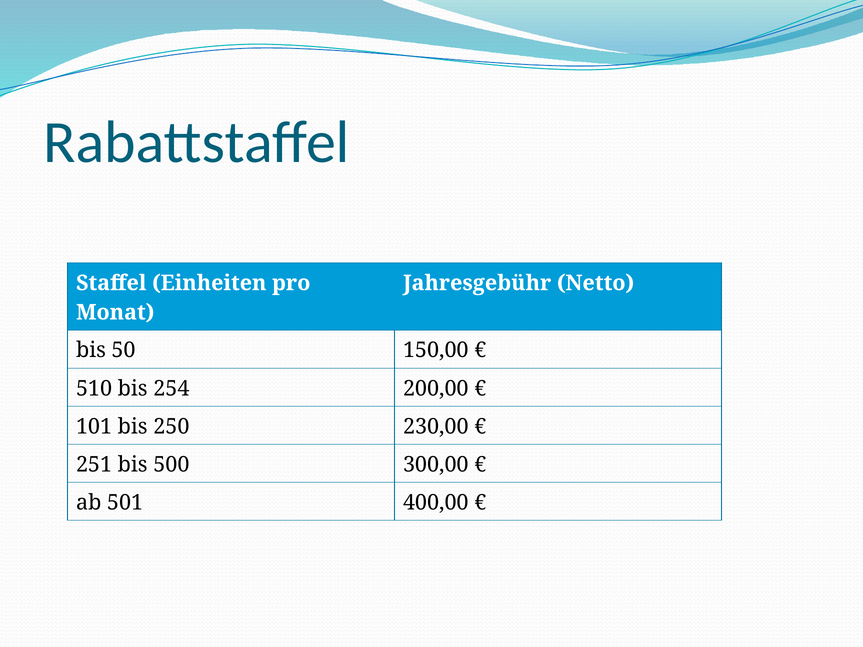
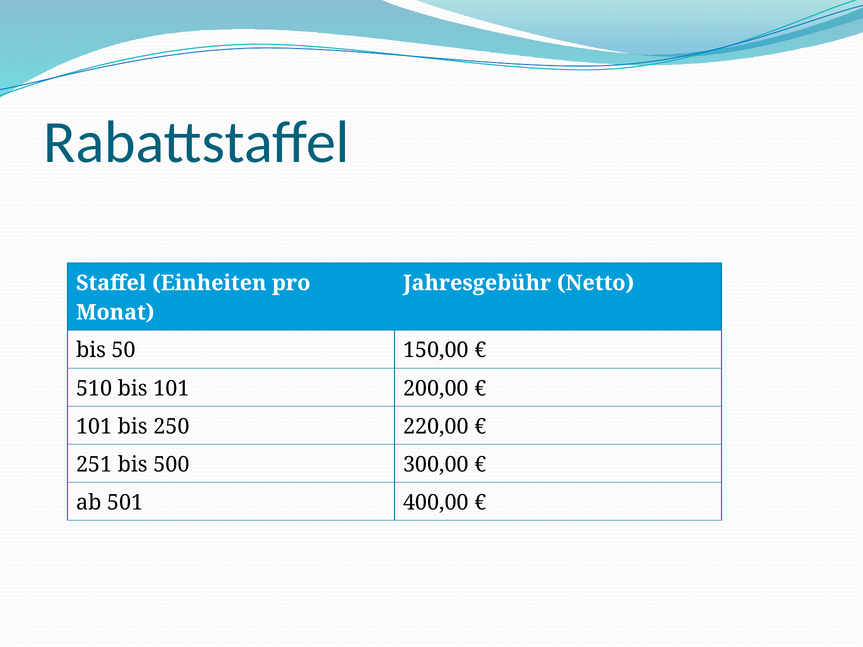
bis 254: 254 -> 101 (171, 389)
230,00: 230,00 -> 220,00 (436, 427)
